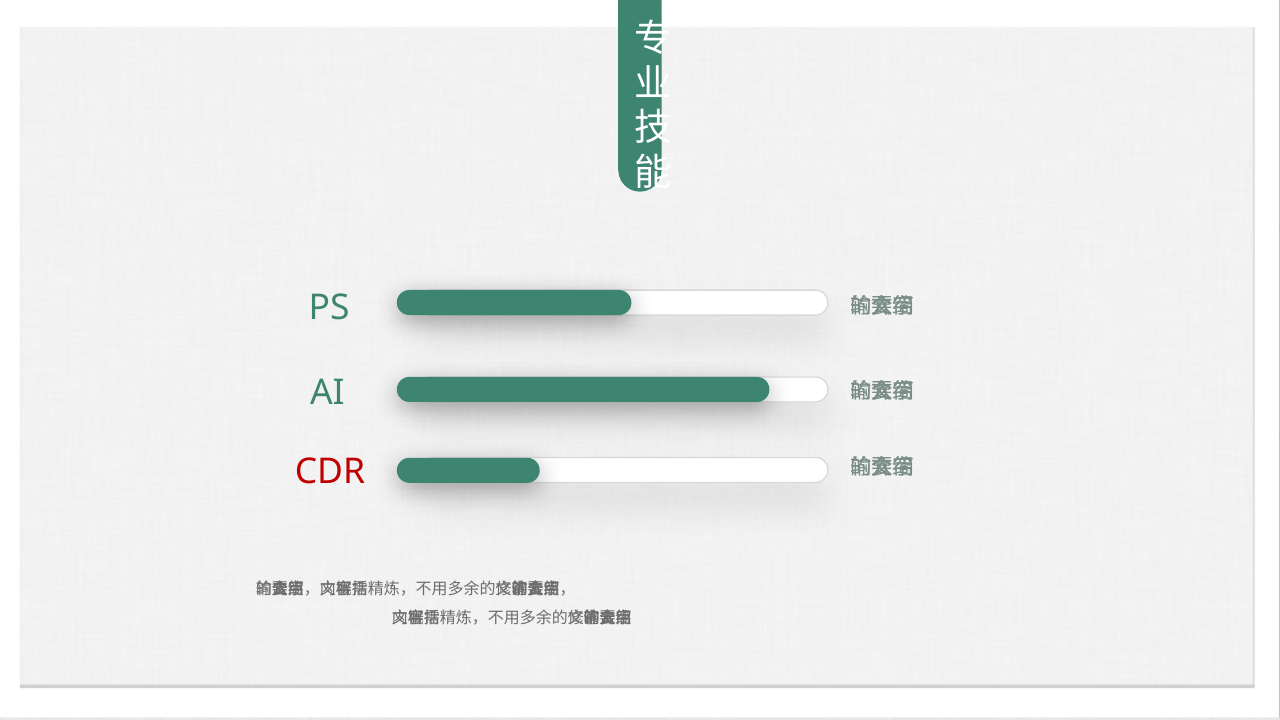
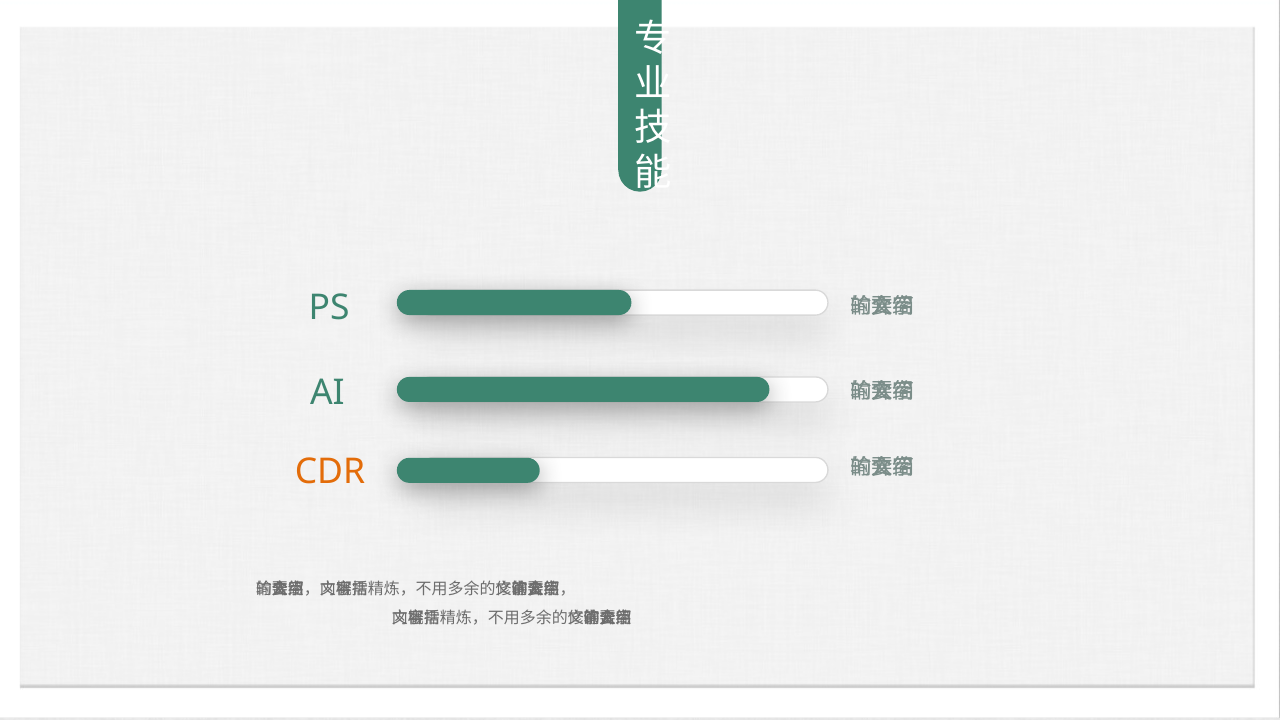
CDR colour: red -> orange (330, 471)
